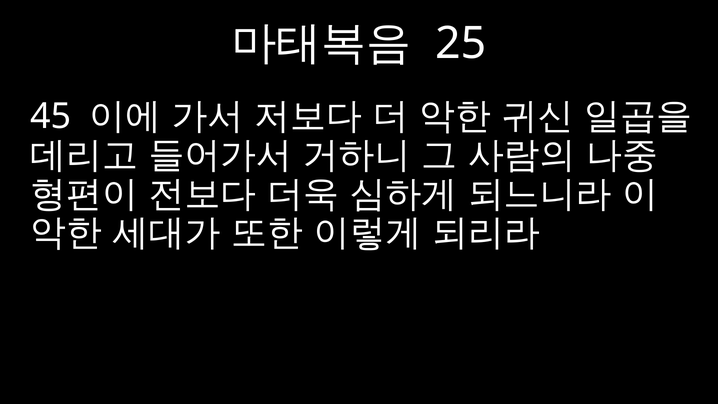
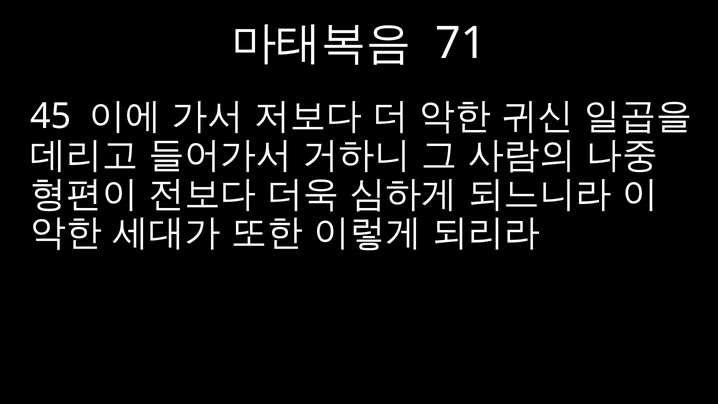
25: 25 -> 71 (461, 43)
